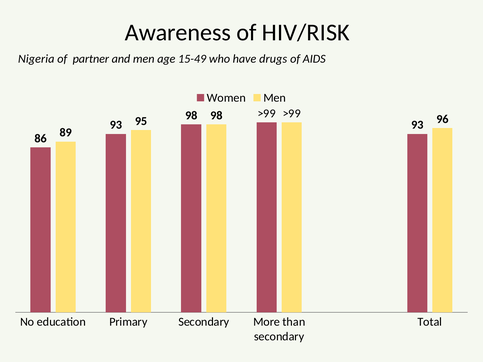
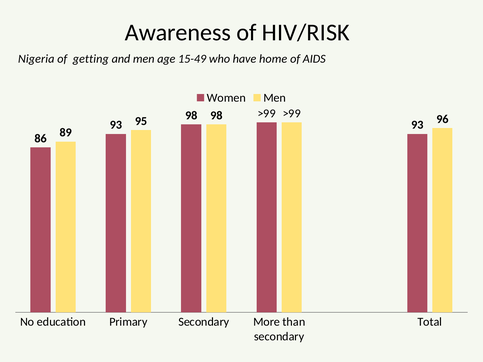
partner: partner -> getting (91, 59)
drugs: drugs -> home (273, 59)
